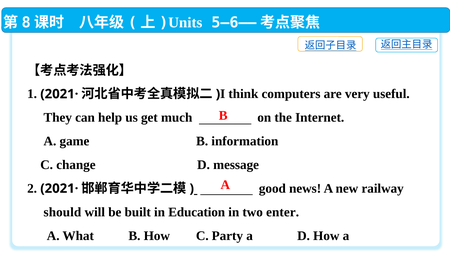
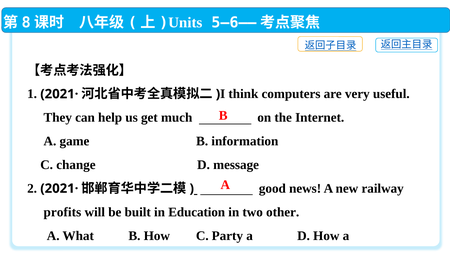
should: should -> profits (62, 212)
enter: enter -> other (283, 212)
